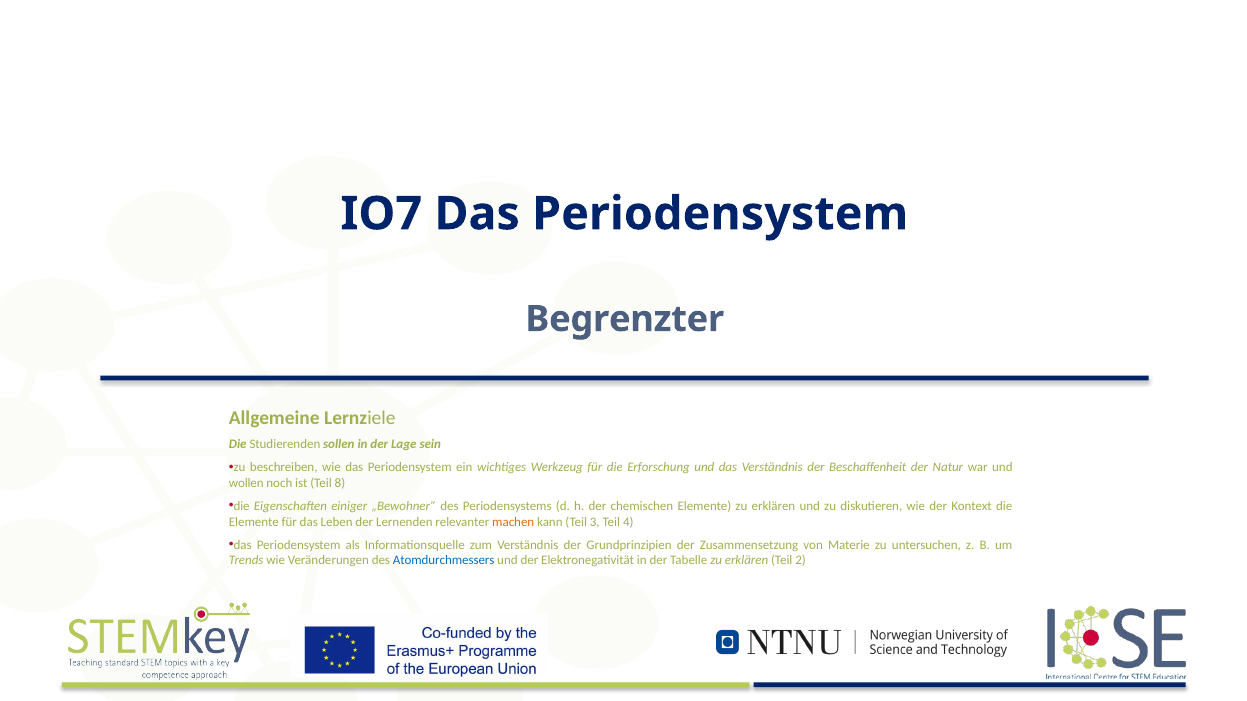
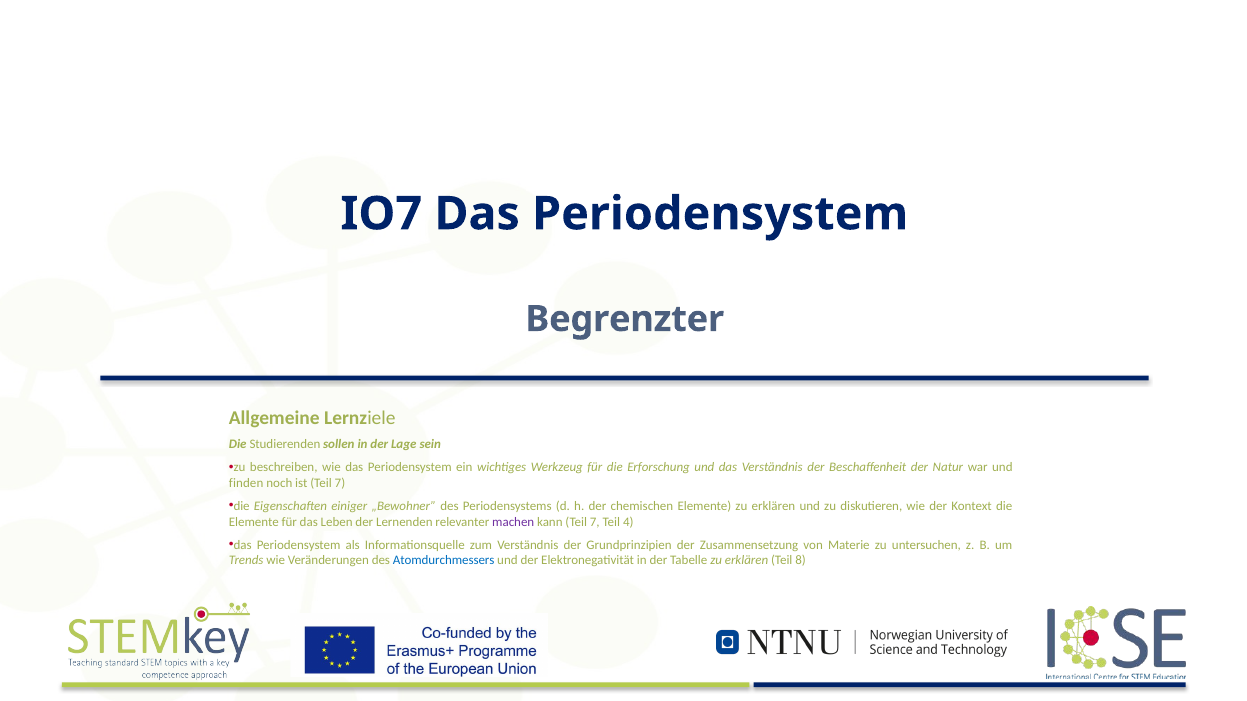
wollen: wollen -> finden (246, 483)
ist Teil 8: 8 -> 7 (340, 483)
machen colour: orange -> purple (513, 522)
kann Teil 3: 3 -> 7 (595, 522)
2: 2 -> 8 (801, 561)
